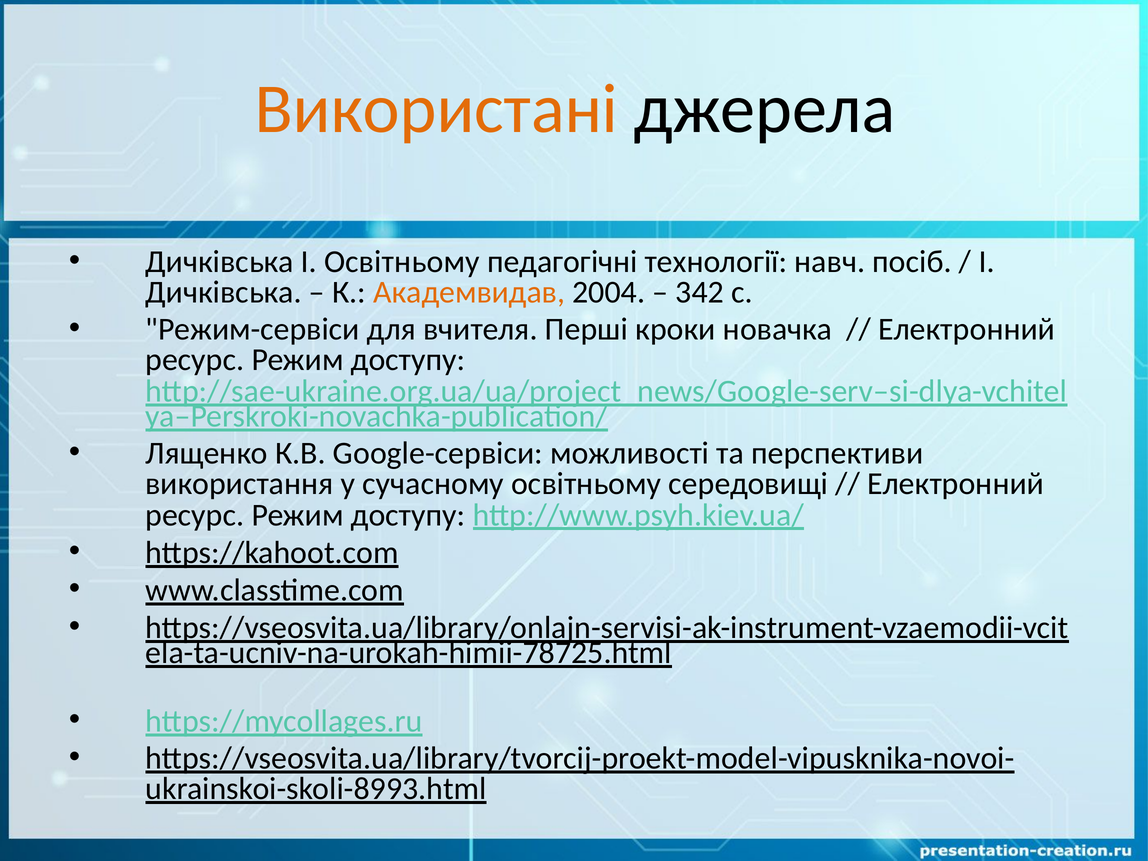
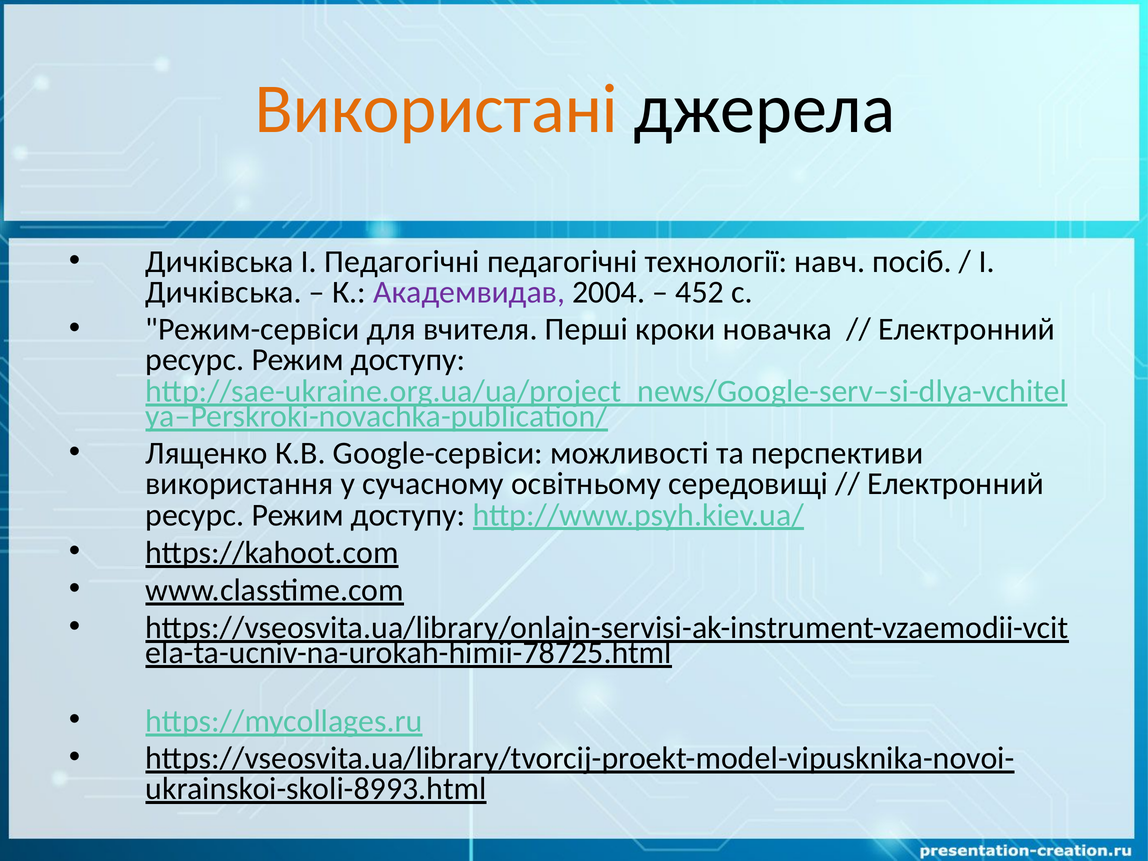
І Освітньому: Освітньому -> Педагогічні (402, 262)
Академвидав colour: orange -> purple (469, 292)
342: 342 -> 452 (700, 292)
